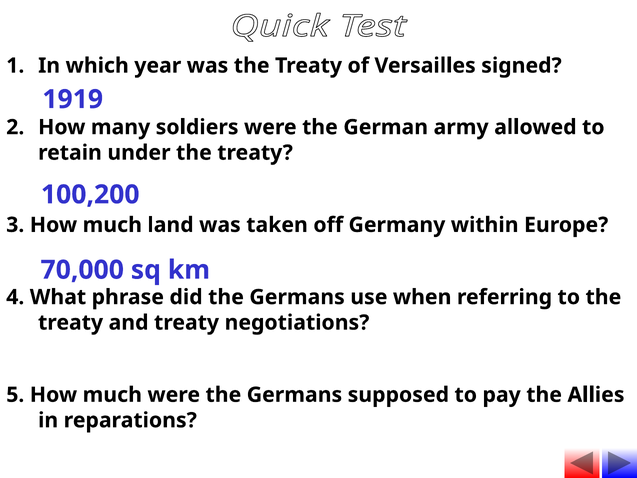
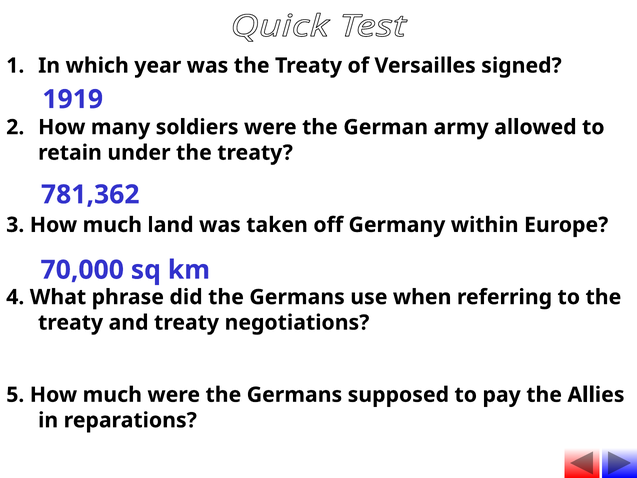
100,200: 100,200 -> 781,362 (90, 195)
